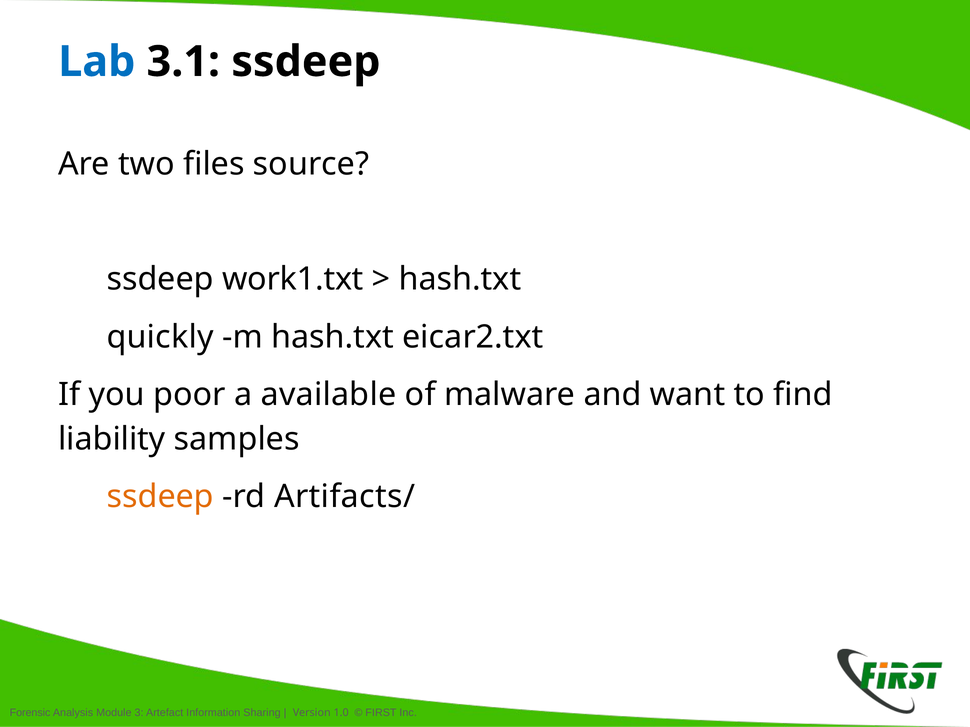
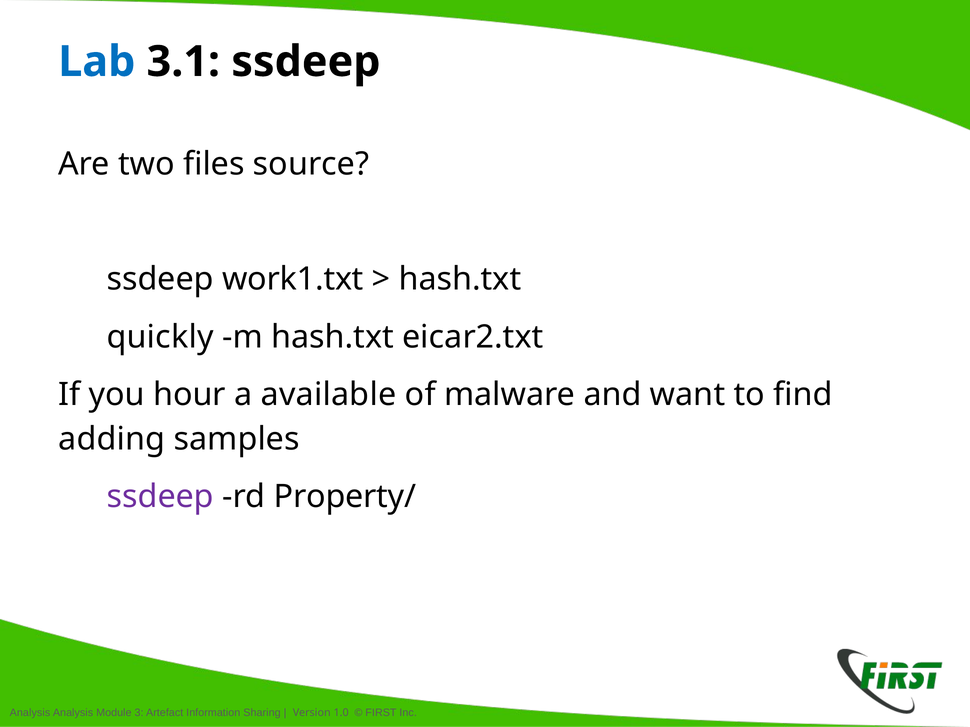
poor: poor -> hour (189, 395)
liability: liability -> adding (112, 439)
ssdeep colour: orange -> purple (160, 497)
Artifacts/: Artifacts/ -> Property/ (345, 497)
Forensic: Forensic -> Analysis (30, 713)
